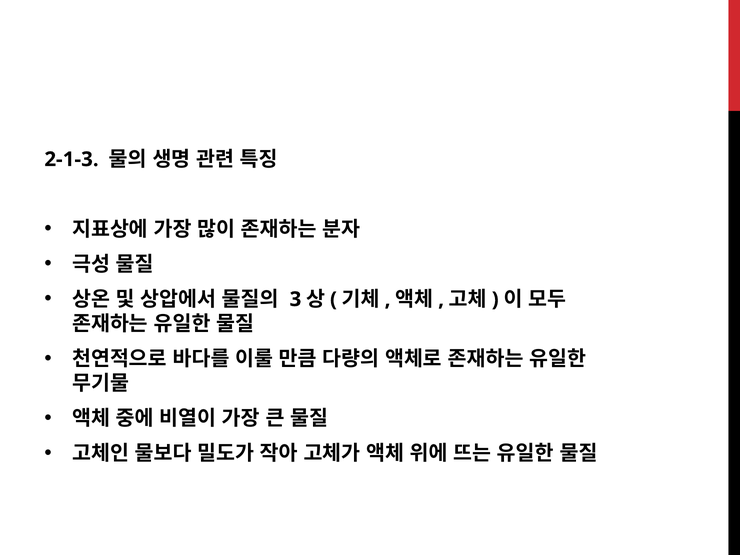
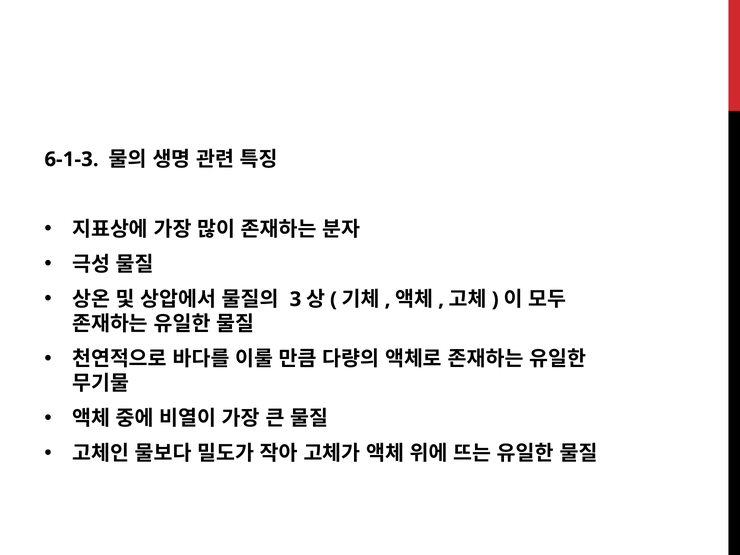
2-1-3: 2-1-3 -> 6-1-3 (72, 159)
